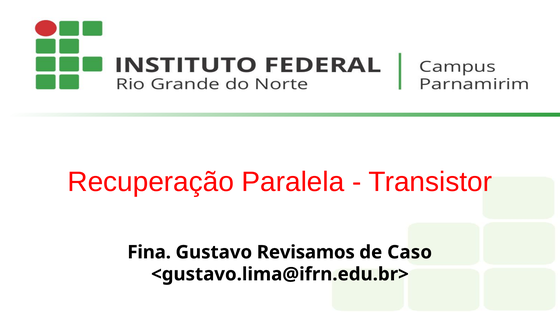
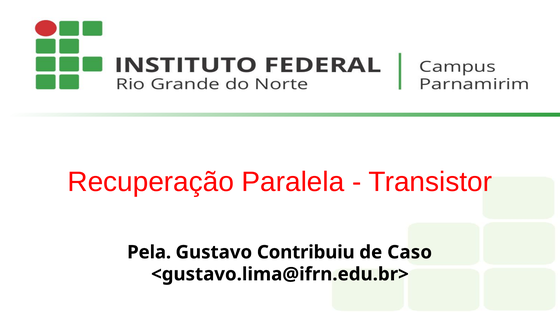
Fina: Fina -> Pela (149, 252)
Revisamos: Revisamos -> Contribuiu (306, 252)
